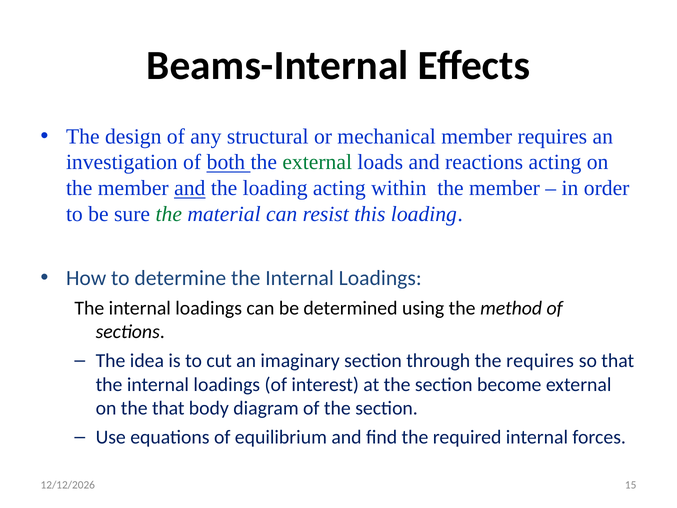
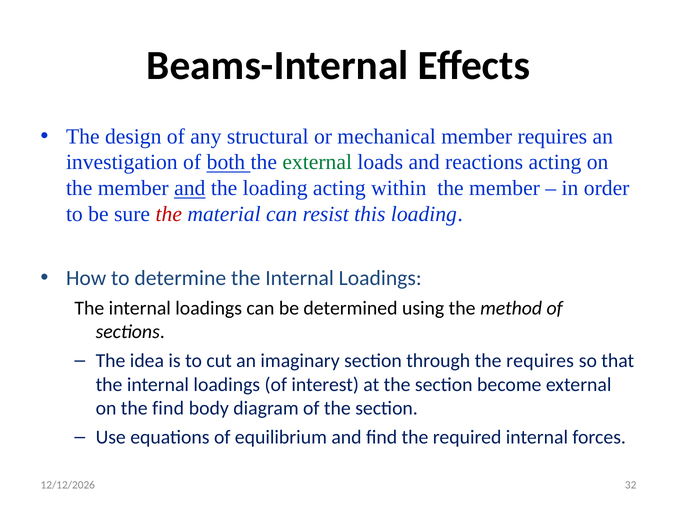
the colour: green -> red (169, 214)
the that: that -> find (168, 408)
15: 15 -> 32 (631, 485)
